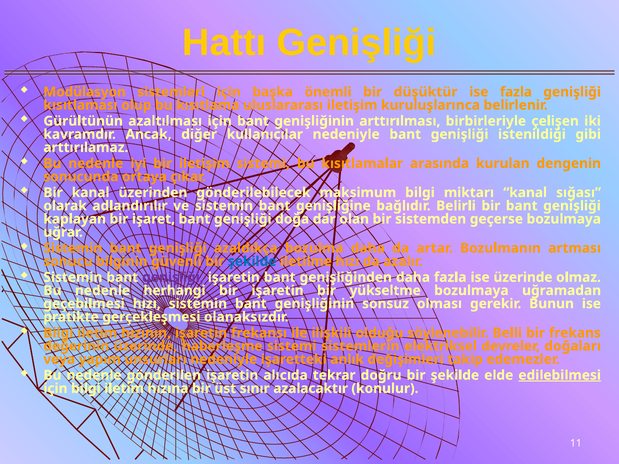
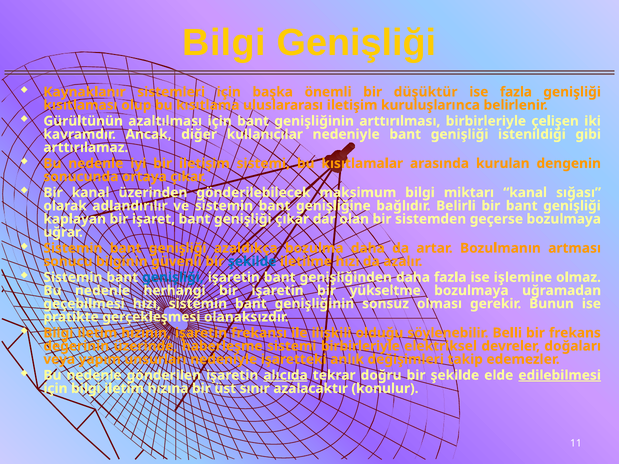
Hattı: Hattı -> Bilgi (224, 43)
Modülasyon: Modülasyon -> Kaynaklanır (85, 92)
genişliği doğa: doğa -> çıkar (292, 219)
genişliği colour: purple -> blue (173, 277)
ise üzerinde: üzerinde -> işlemine (523, 277)
sistemi sistemlerin: sistemlerin -> birbirleriyle (360, 346)
alıcıda underline: none -> present (286, 375)
